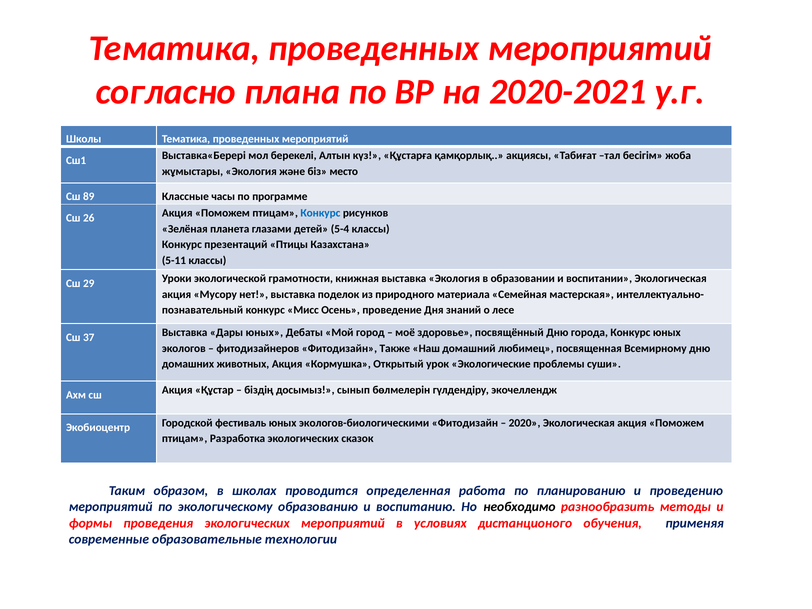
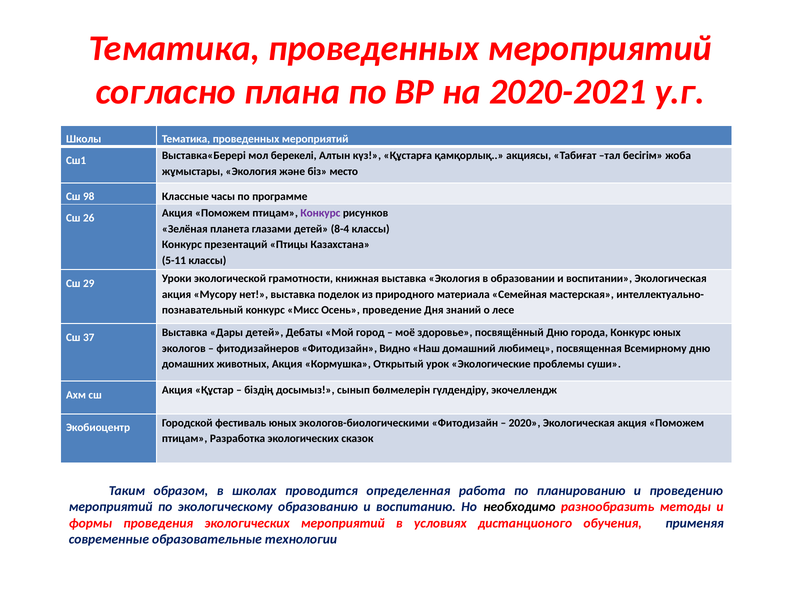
89: 89 -> 98 (89, 197)
Конкурс colour: blue -> purple (320, 213)
5-4: 5-4 -> 8-4 (340, 229)
Дары юных: юных -> детей (264, 333)
Также: Также -> Видно (395, 348)
